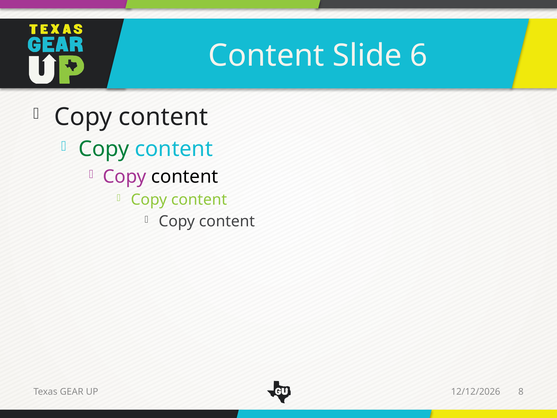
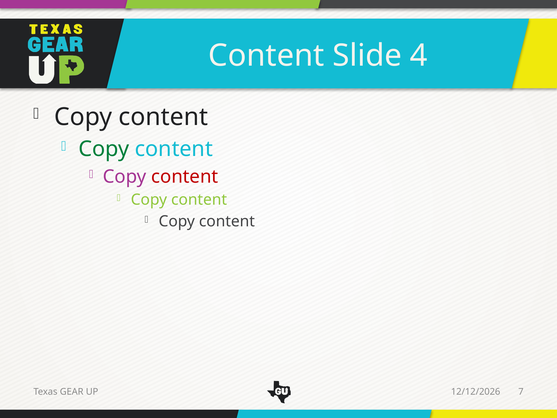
6: 6 -> 4 (419, 56)
content colour: black -> red (185, 176)
8: 8 -> 7 (521, 392)
